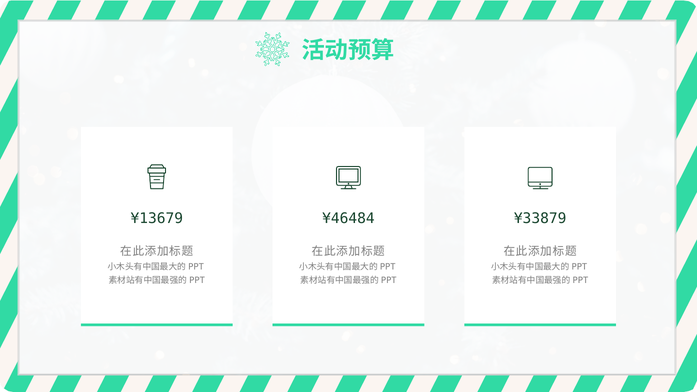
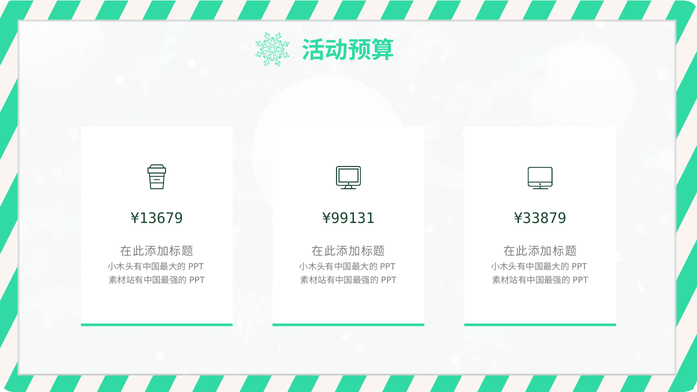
¥46484: ¥46484 -> ¥99131 (348, 219)
